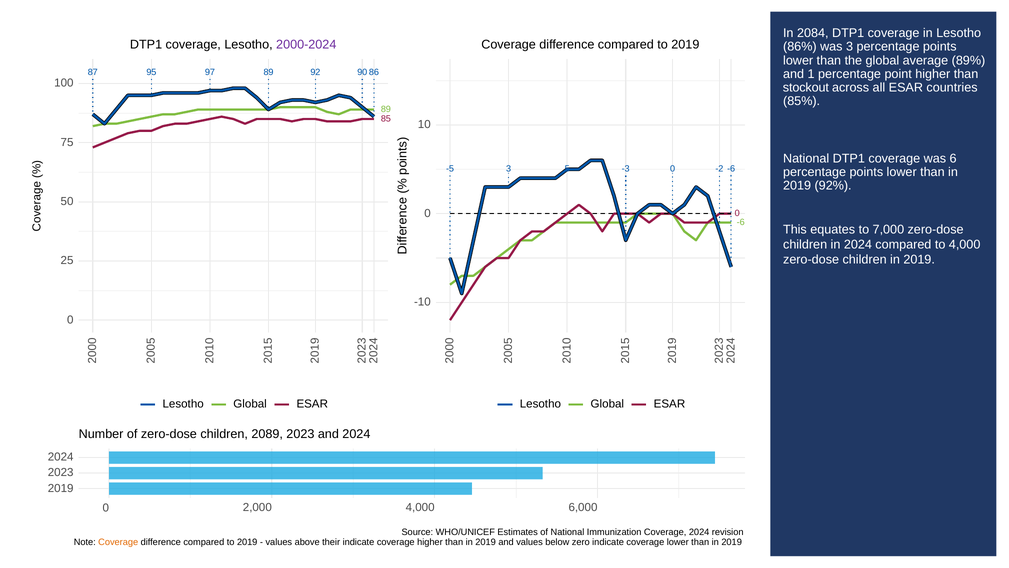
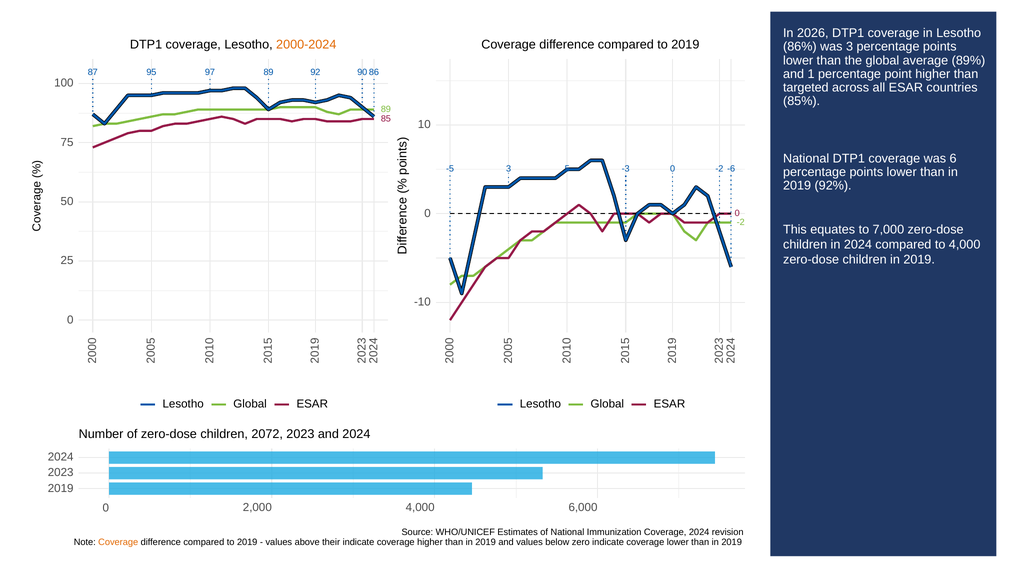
2084: 2084 -> 2026 (813, 33)
2000-2024 colour: purple -> orange (306, 45)
stockout: stockout -> targeted (806, 88)
-6: -6 -> -2 (741, 222)
2089: 2089 -> 2072 (267, 434)
